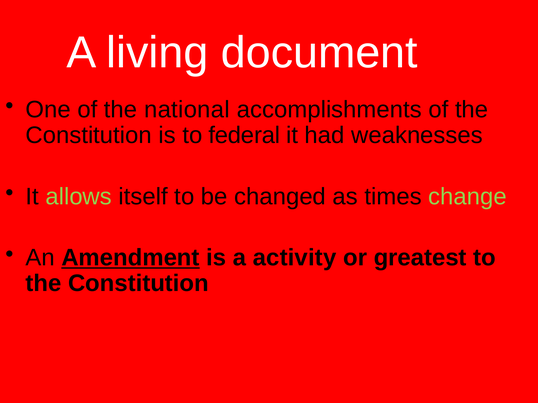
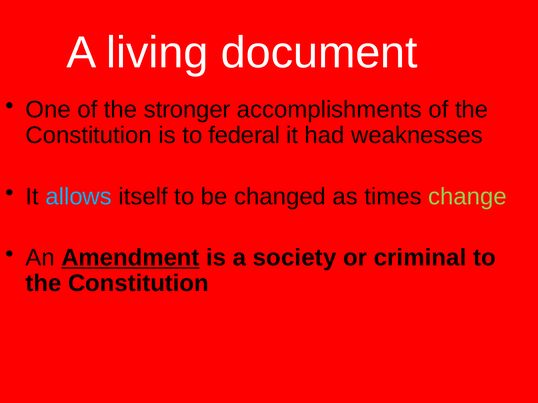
national: national -> stronger (187, 110)
allows colour: light green -> light blue (79, 197)
activity: activity -> society (295, 258)
greatest: greatest -> criminal (420, 258)
